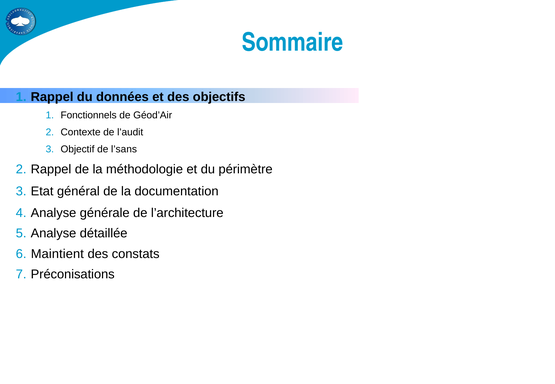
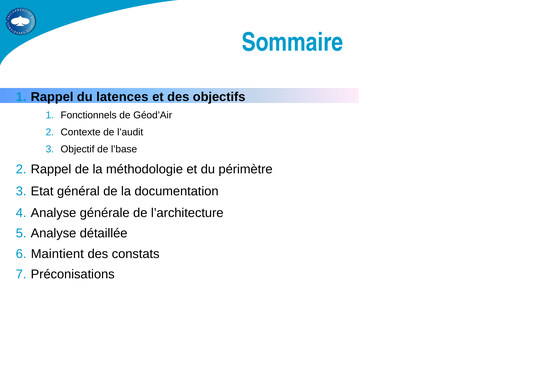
données: données -> latences (122, 97)
l’sans: l’sans -> l’base (124, 149)
